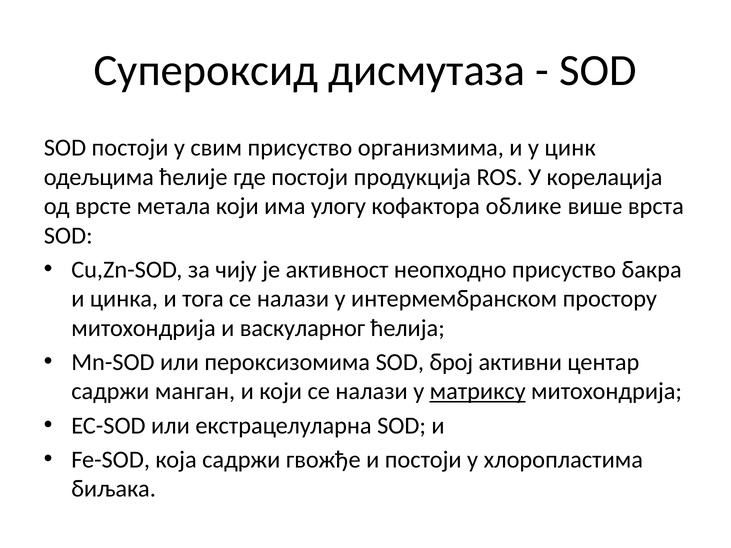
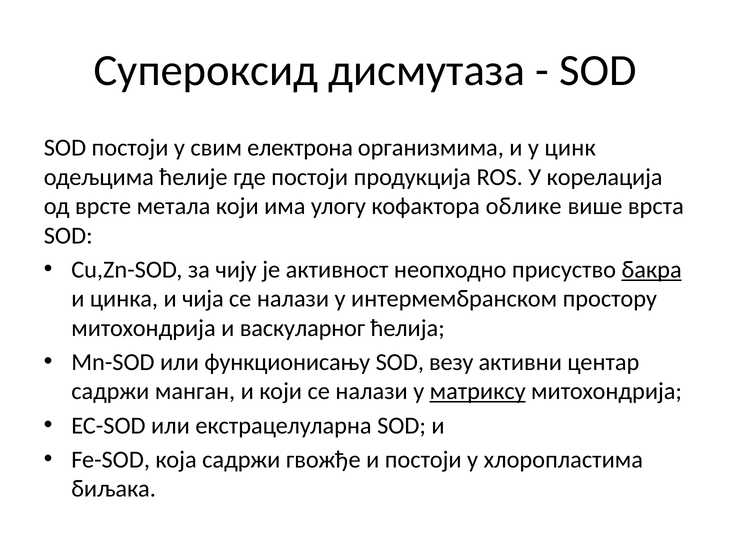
свим присуство: присуство -> електрона (300, 148)
бакра underline: none -> present (652, 270)
тога: тога -> чија (203, 299)
пероксизомима: пероксизомима -> функционисању (287, 362)
број: број -> везу (451, 362)
